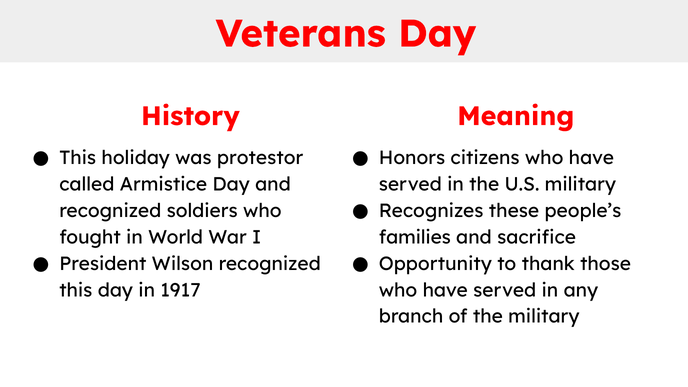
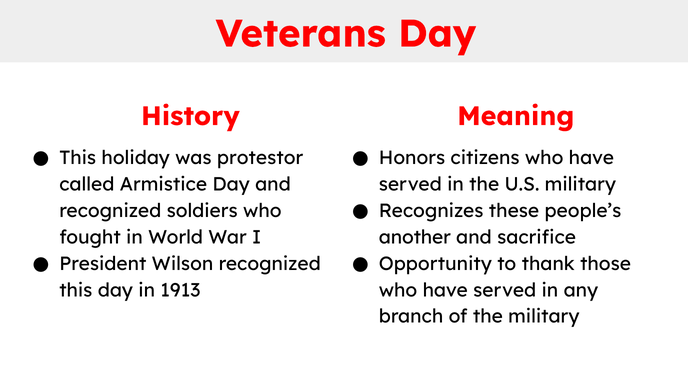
families: families -> another (415, 237)
1917: 1917 -> 1913 (180, 290)
